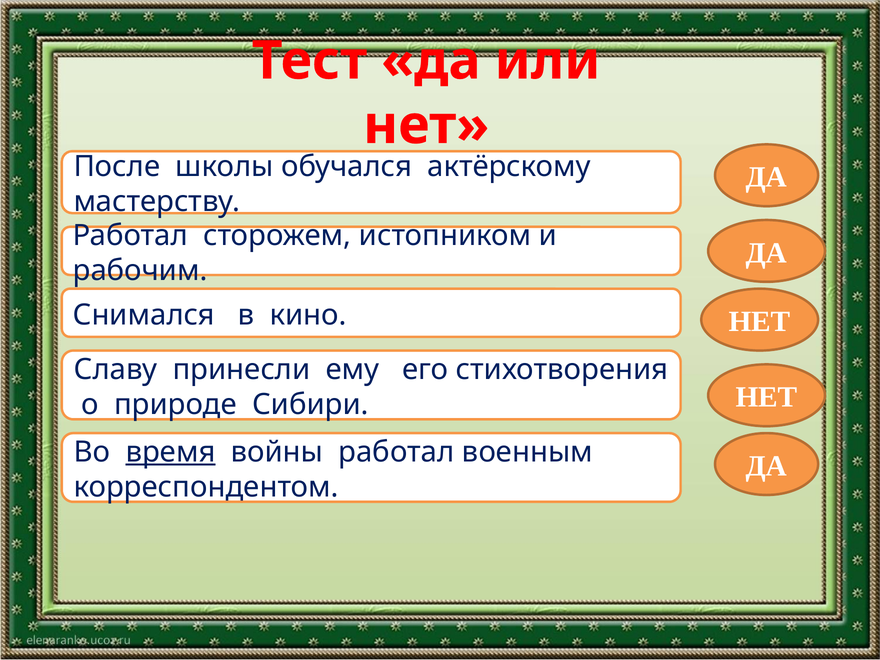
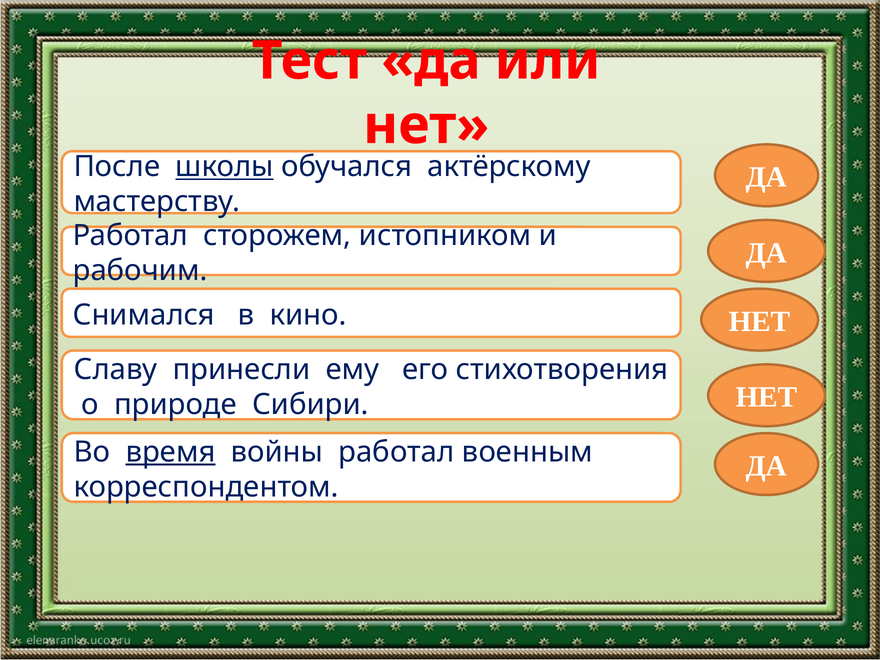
школы underline: none -> present (225, 167)
